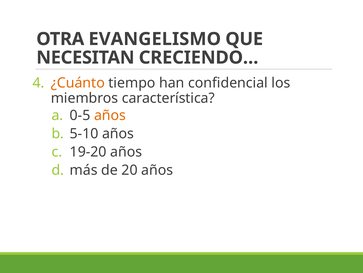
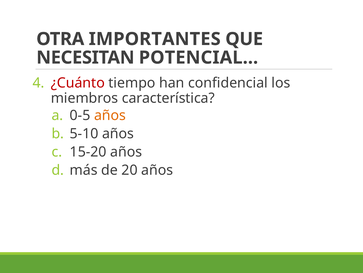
EVANGELISMO: EVANGELISMO -> IMPORTANTES (155, 39)
CRECIENDO…: CRECIENDO… -> POTENCIAL… (198, 57)
¿Cuánto colour: orange -> red (78, 83)
19-20: 19-20 -> 15-20 (88, 152)
